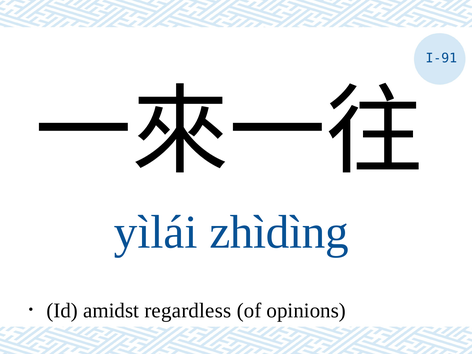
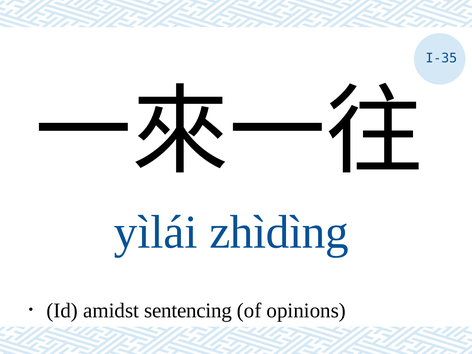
I-91: I-91 -> I-35 (441, 58)
regardless: regardless -> sentencing (188, 311)
